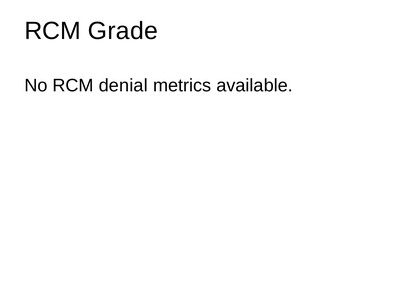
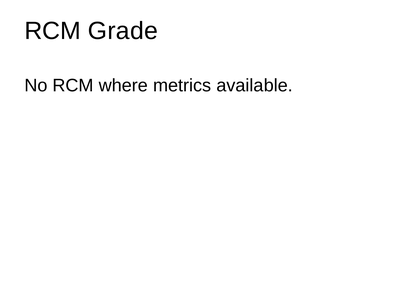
denial: denial -> where (123, 85)
